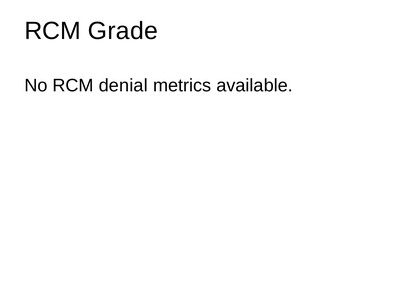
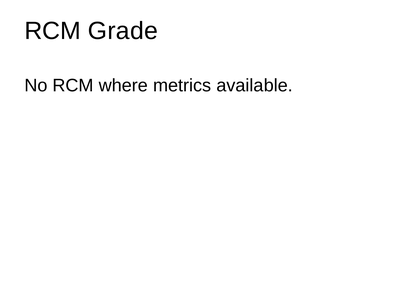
denial: denial -> where (123, 85)
